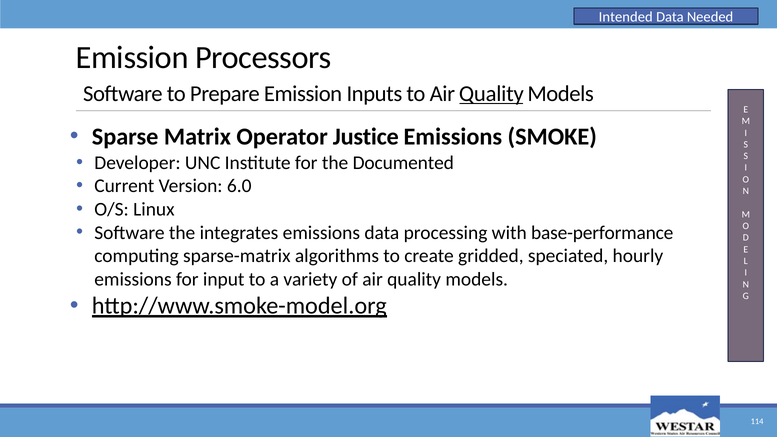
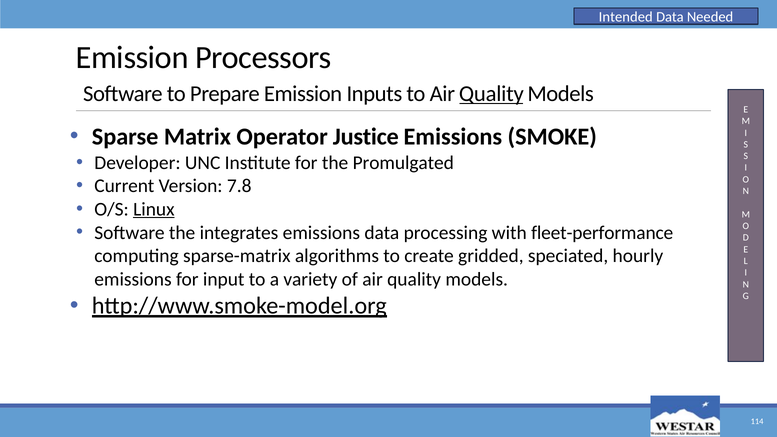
Documented: Documented -> Promulgated (403, 163)
6.0: 6.0 -> 7.8 (239, 186)
Linux underline: none -> present (154, 209)
base-performance: base-performance -> fleet-performance (602, 233)
